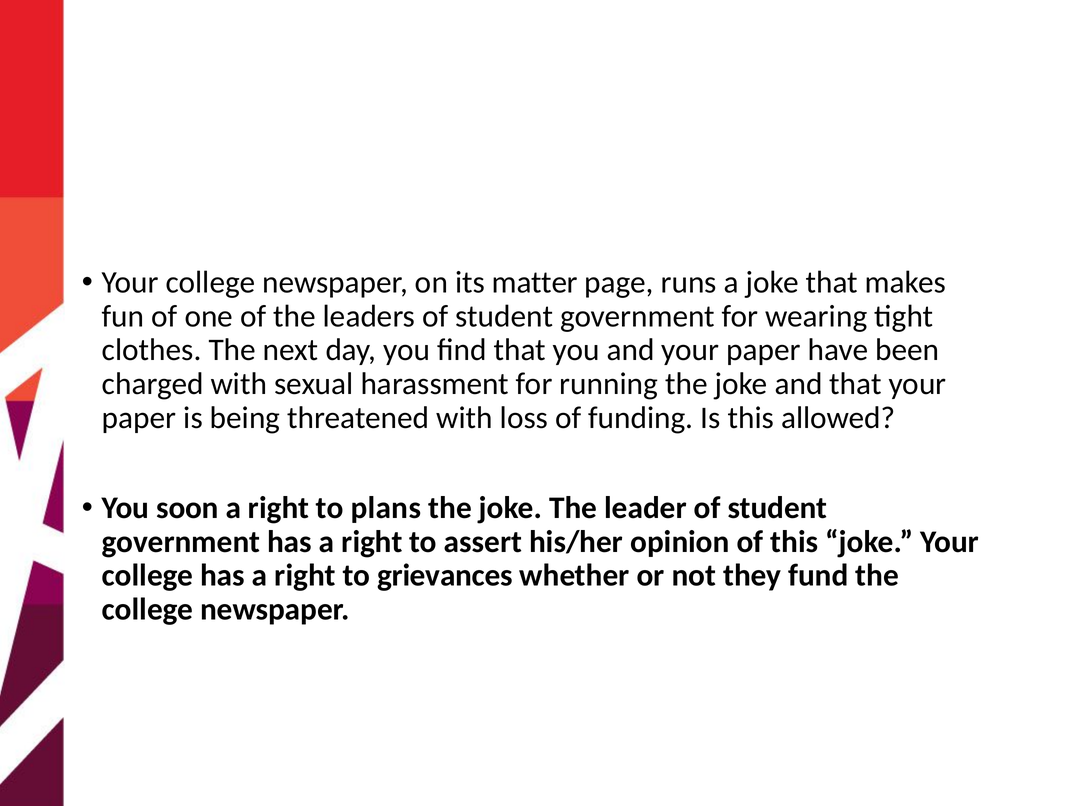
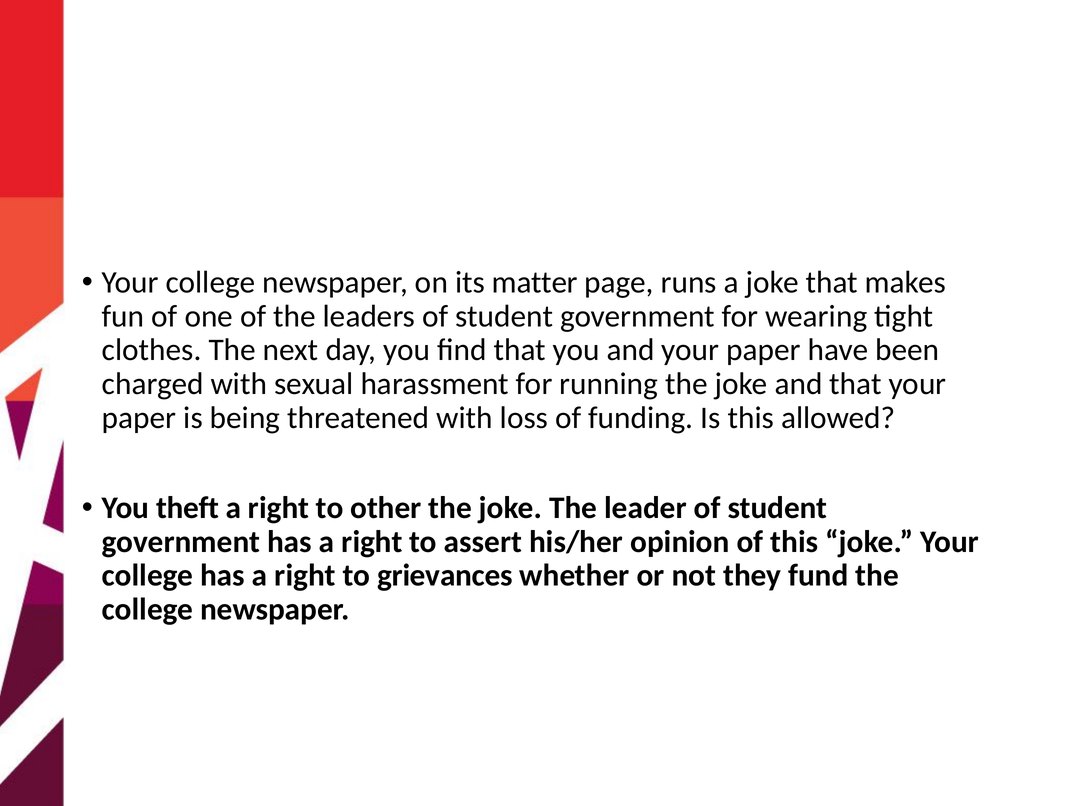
soon: soon -> theft (188, 508)
plans: plans -> other (386, 508)
